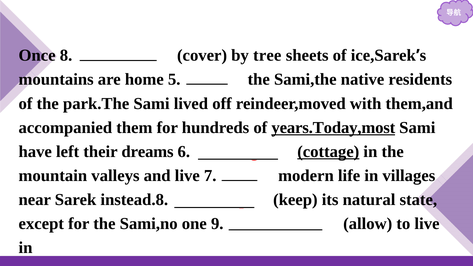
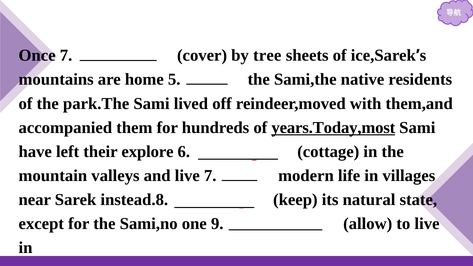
Once 8: 8 -> 7 (66, 55)
dreams: dreams -> explore (148, 152)
cottage underline: present -> none (328, 152)
